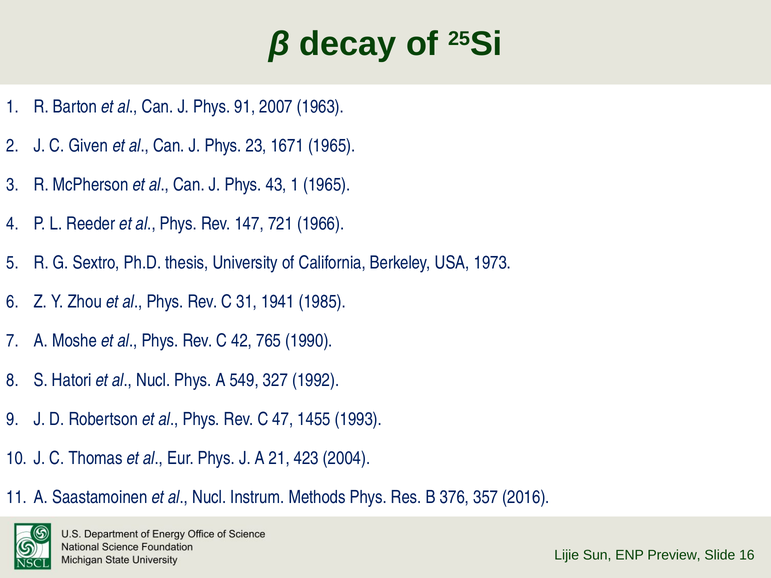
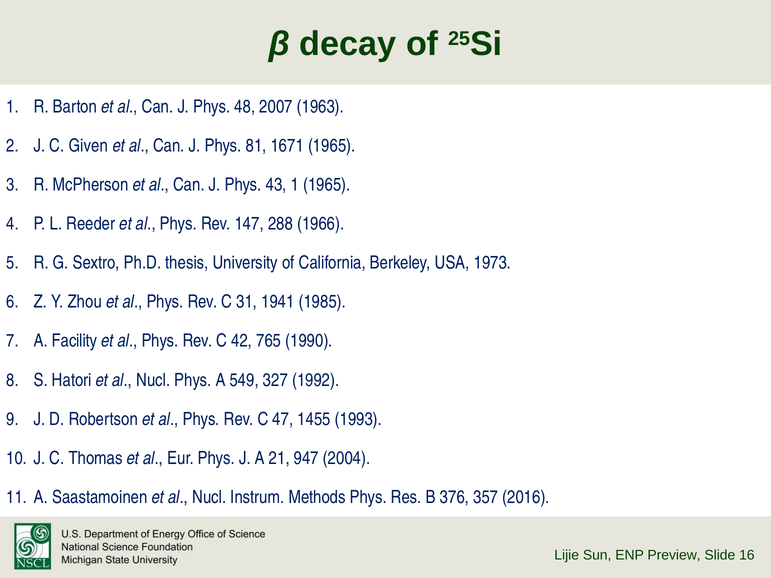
91: 91 -> 48 (245, 107)
23: 23 -> 81 (256, 146)
721: 721 -> 288 (280, 224)
Moshe: Moshe -> Facility (75, 341)
423: 423 -> 947 (306, 458)
